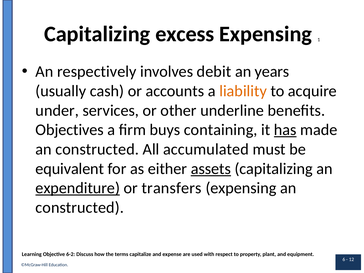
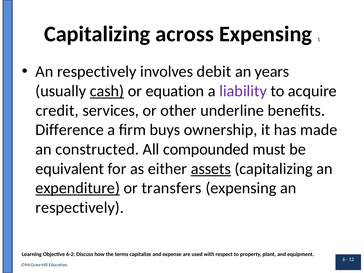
excess: excess -> across (185, 34)
cash underline: none -> present (107, 91)
accounts: accounts -> equation (175, 91)
liability colour: orange -> purple (243, 91)
under: under -> credit (57, 110)
Objectives: Objectives -> Difference (70, 130)
containing: containing -> ownership (221, 130)
has underline: present -> none (285, 130)
accumulated: accumulated -> compounded (206, 149)
constructed: constructed -> respectively (80, 208)
